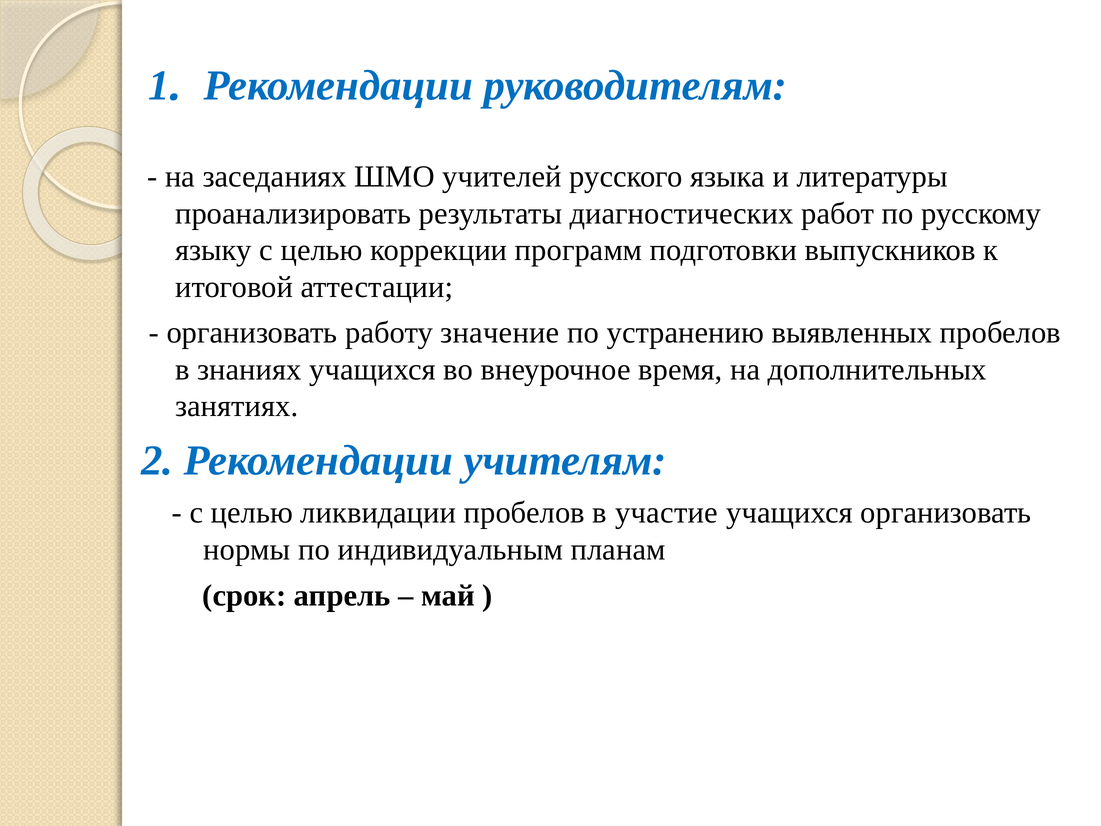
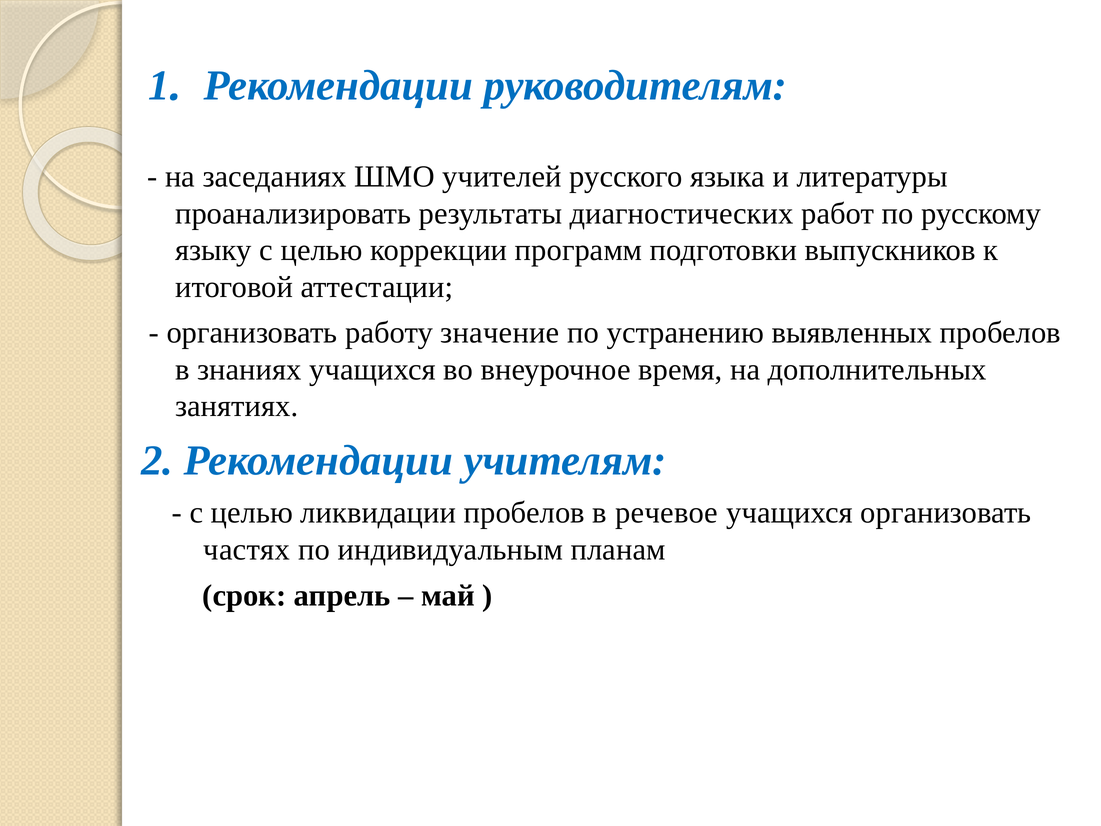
участие: участие -> речевое (667, 513)
нормы: нормы -> частях (247, 549)
